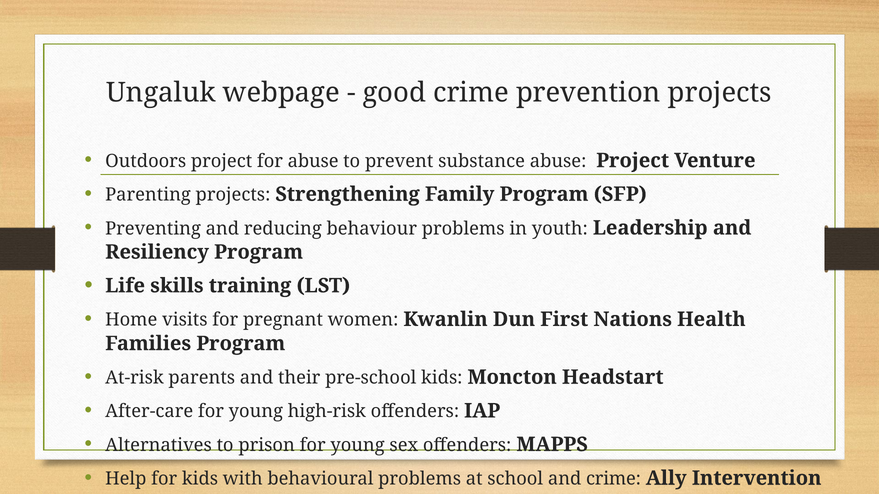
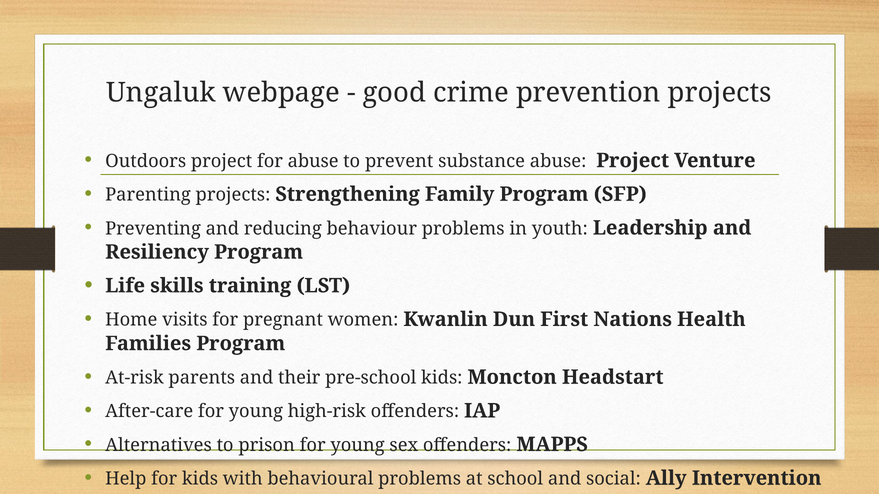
and crime: crime -> social (613, 479)
